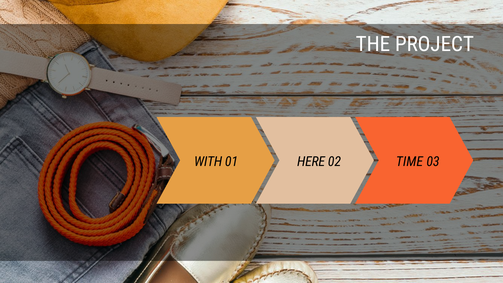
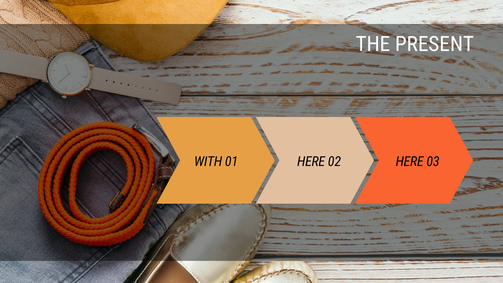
PROJECT: PROJECT -> PRESENT (435, 44)
TIME: TIME -> HERE (410, 162)
